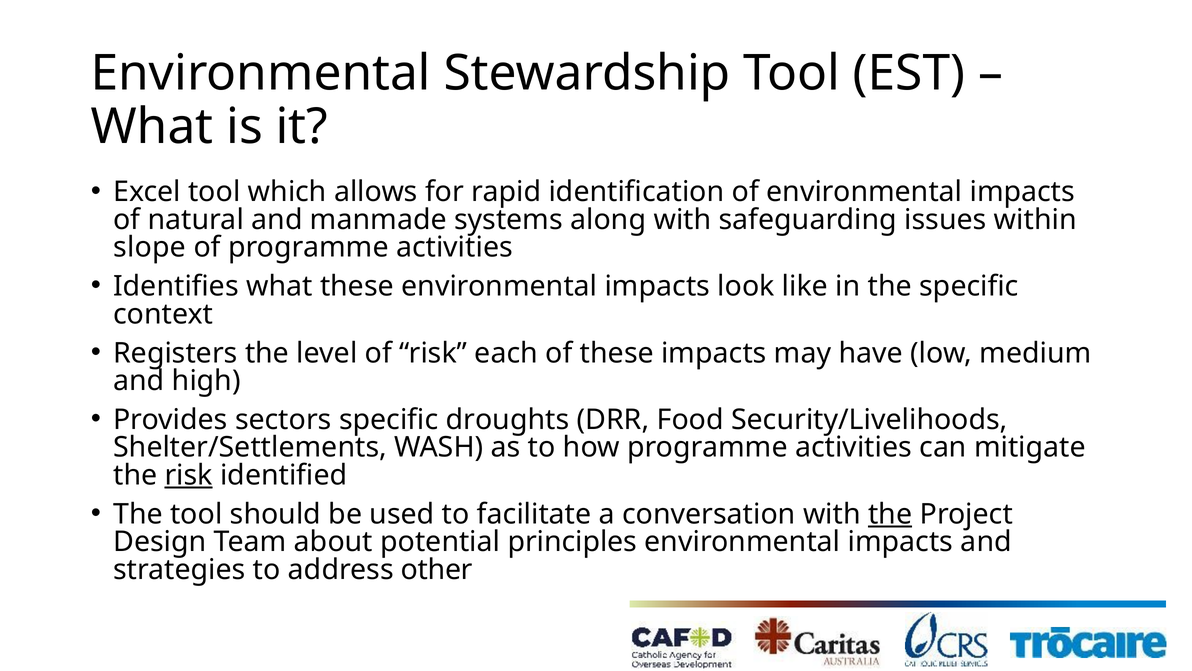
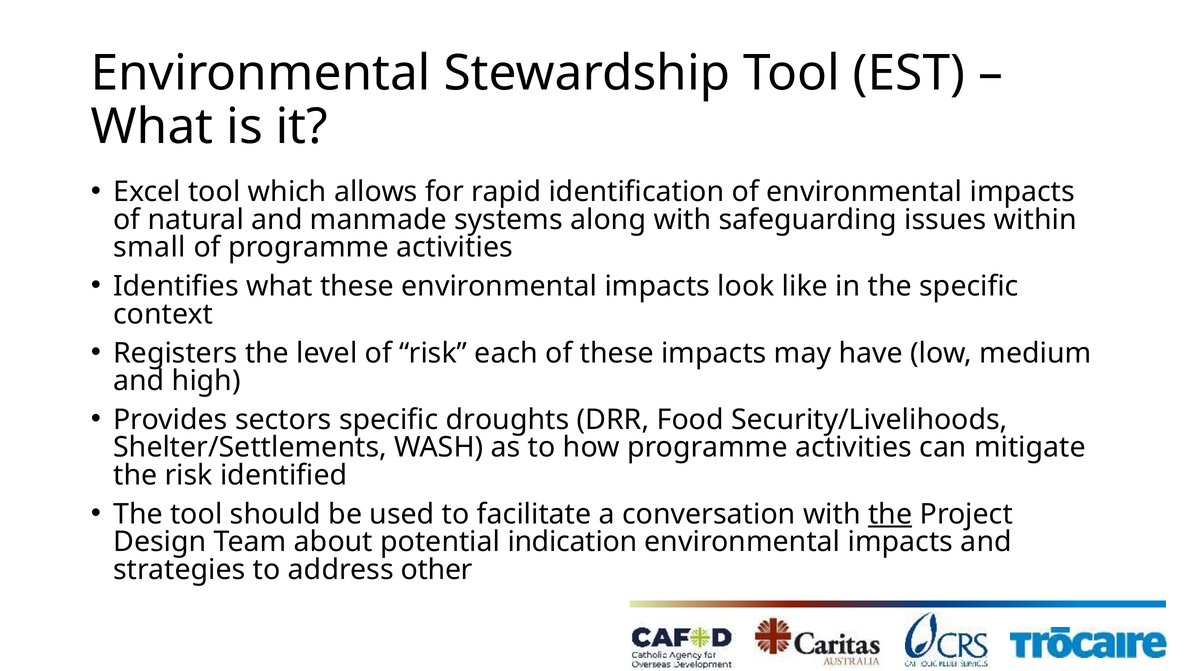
slope: slope -> small (150, 247)
risk underline: present -> none (189, 475)
principles: principles -> indication (572, 542)
